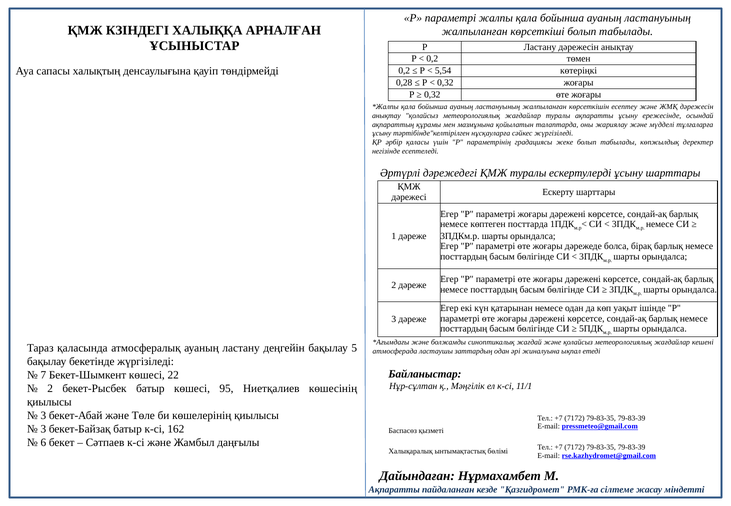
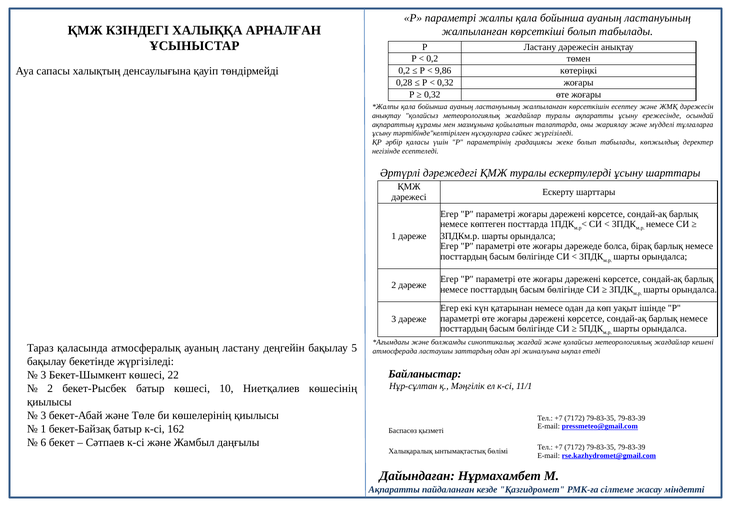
5,54: 5,54 -> 9,86 (443, 71)
7: 7 -> 3 (43, 375)
95: 95 -> 10 (226, 389)
3: 3 -> 1 (43, 429)
